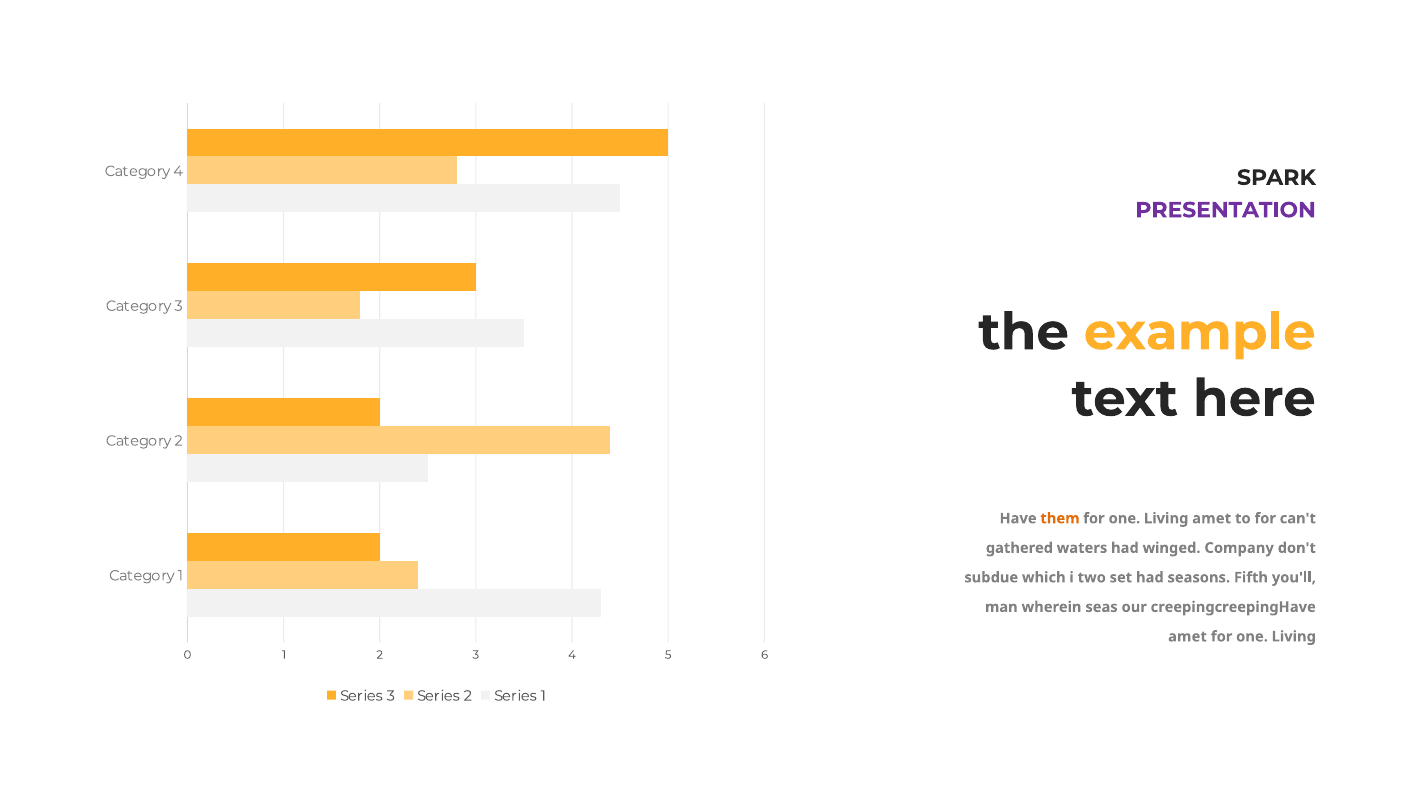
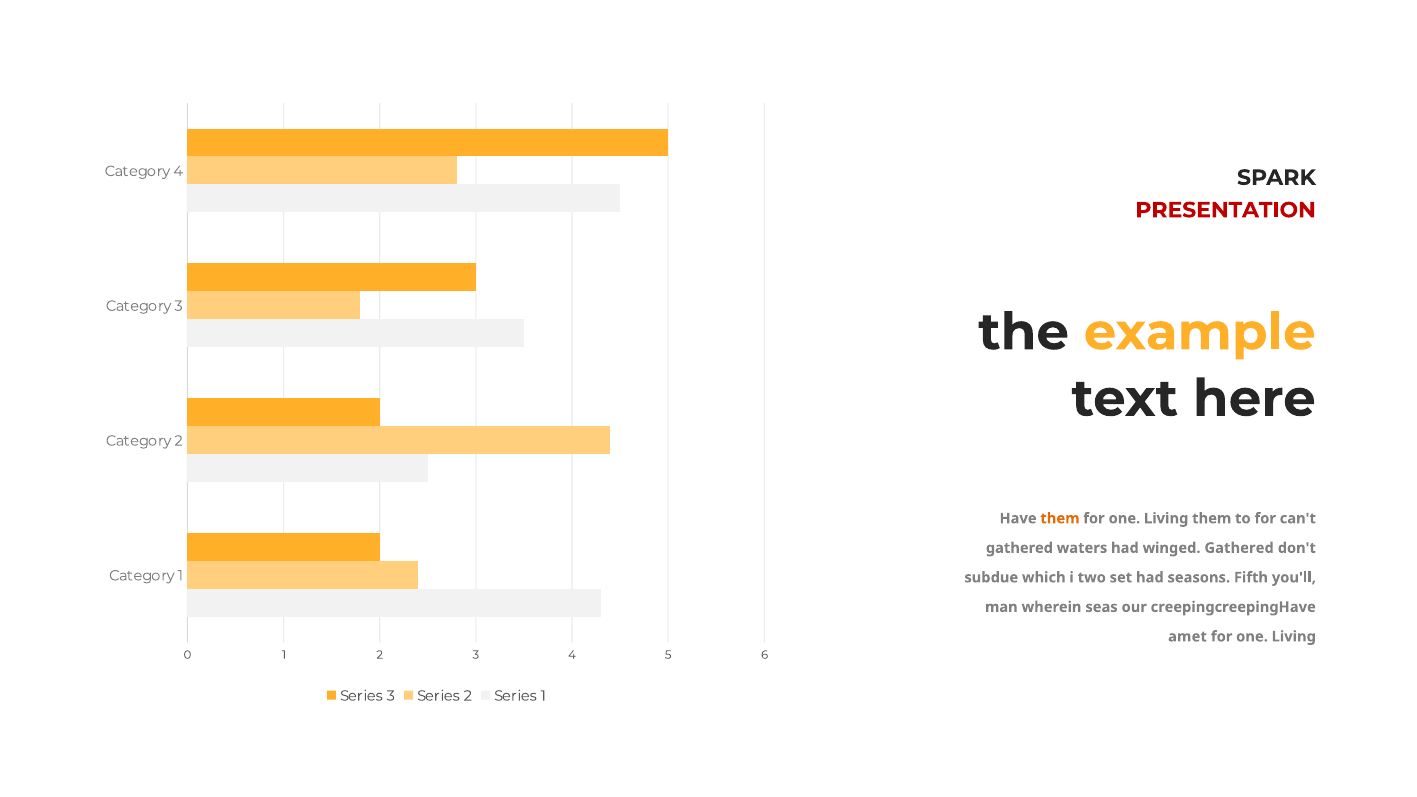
PRESENTATION colour: purple -> red (1226, 210)
Living amet: amet -> them (1212, 518)
winged Company: Company -> Gathered (1239, 548)
